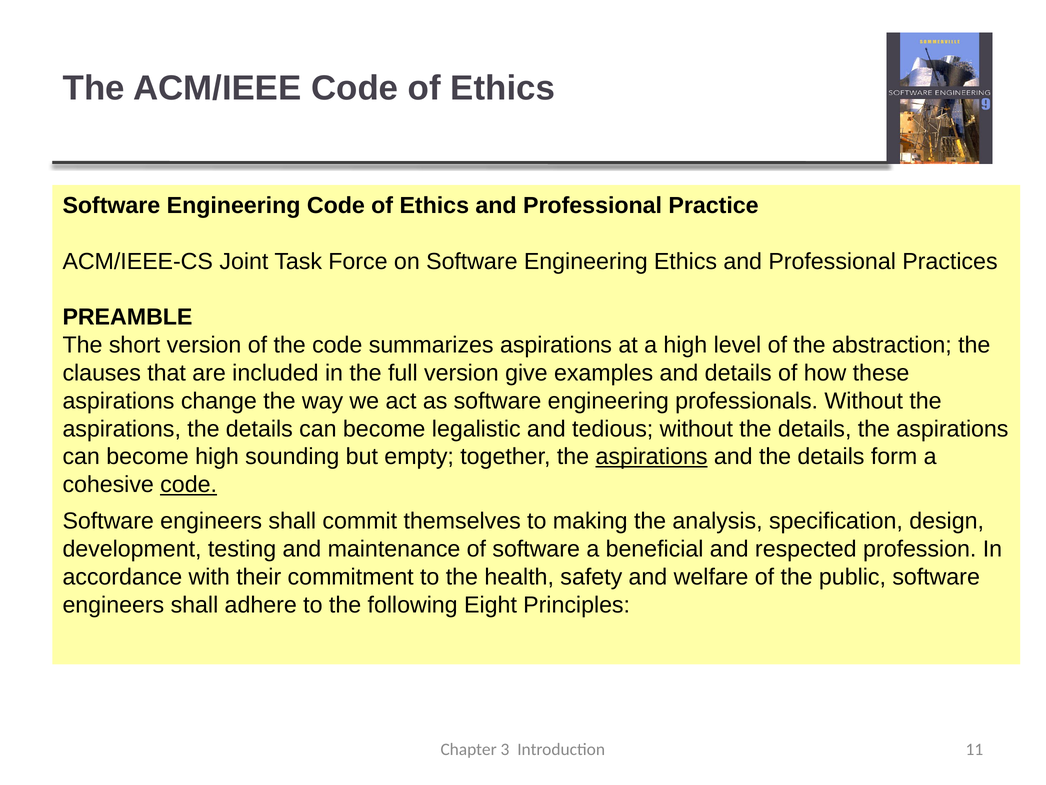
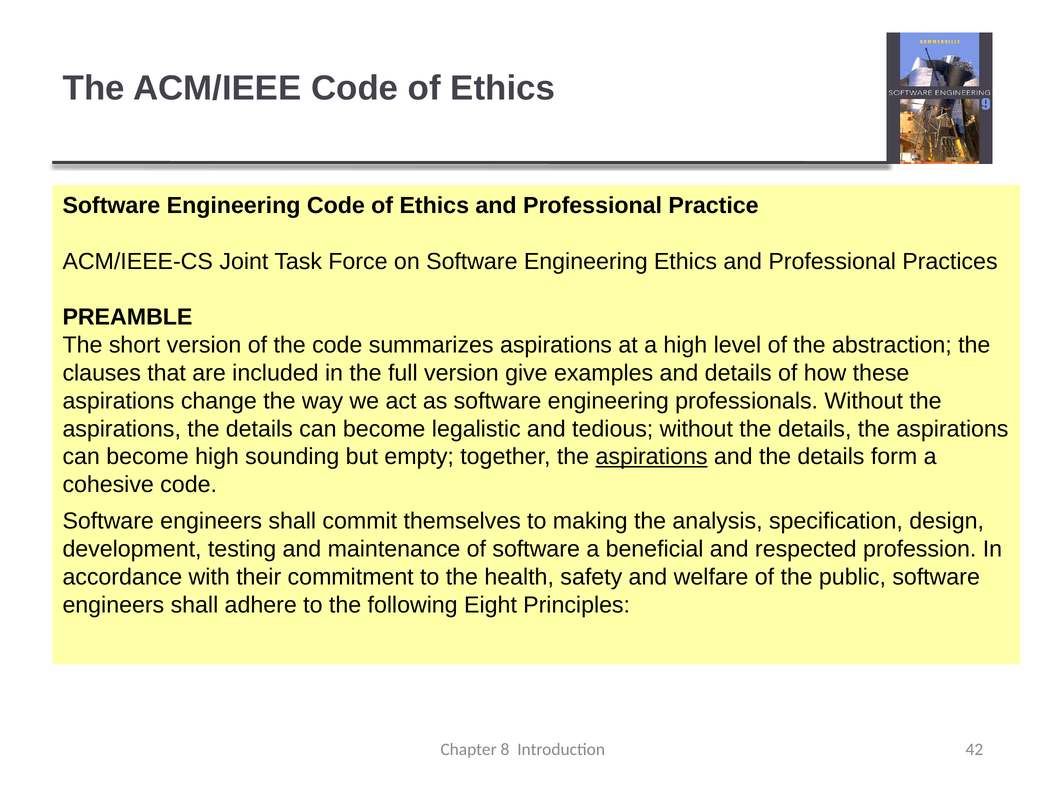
code underline: present -> none (189, 484)
3: 3 -> 8 (505, 749)
11: 11 -> 42 (974, 749)
